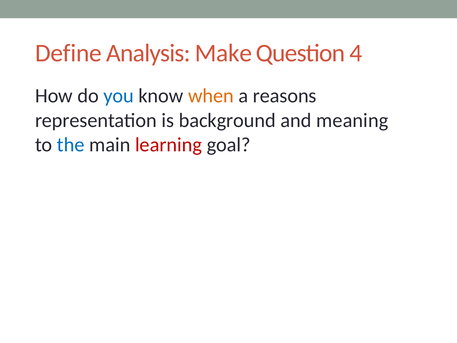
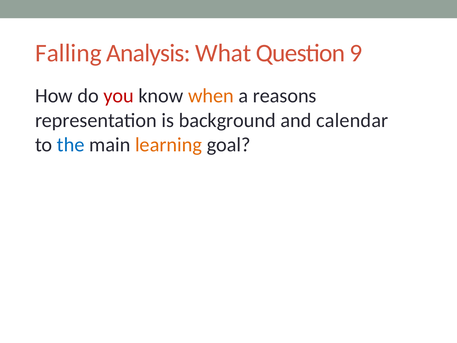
Define: Define -> Falling (68, 53)
Make: Make -> What (223, 53)
4: 4 -> 9 (356, 53)
you colour: blue -> red (119, 96)
meaning: meaning -> calendar (352, 120)
learning colour: red -> orange (169, 145)
